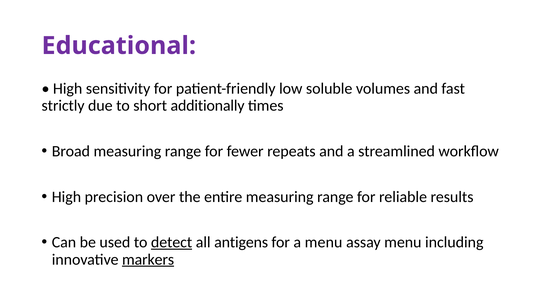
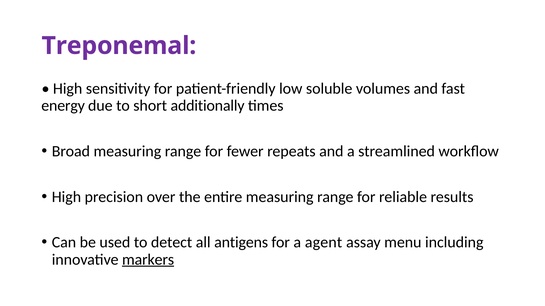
Educational: Educational -> Treponemal (119, 46)
strictly: strictly -> energy (63, 106)
detect underline: present -> none (172, 243)
a menu: menu -> agent (324, 243)
